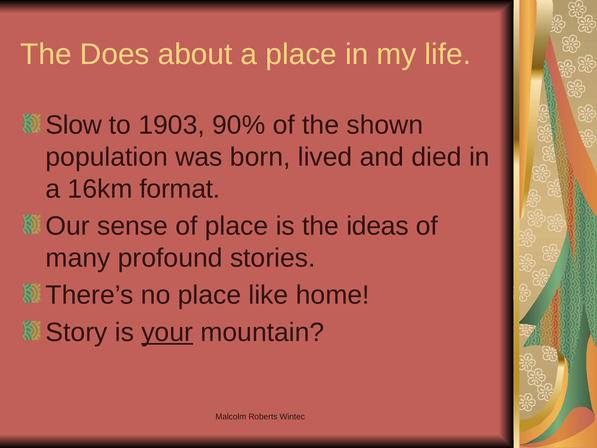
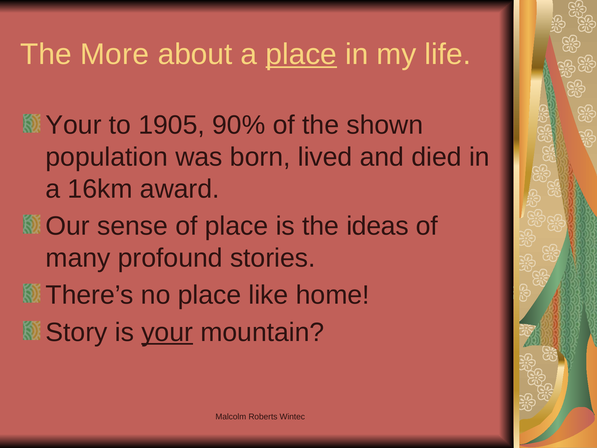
Does: Does -> More (115, 54)
place underline: none -> present (301, 54)
Slow: Slow -> Your (74, 125)
1903: 1903 -> 1905 (172, 125)
format: format -> award (180, 189)
